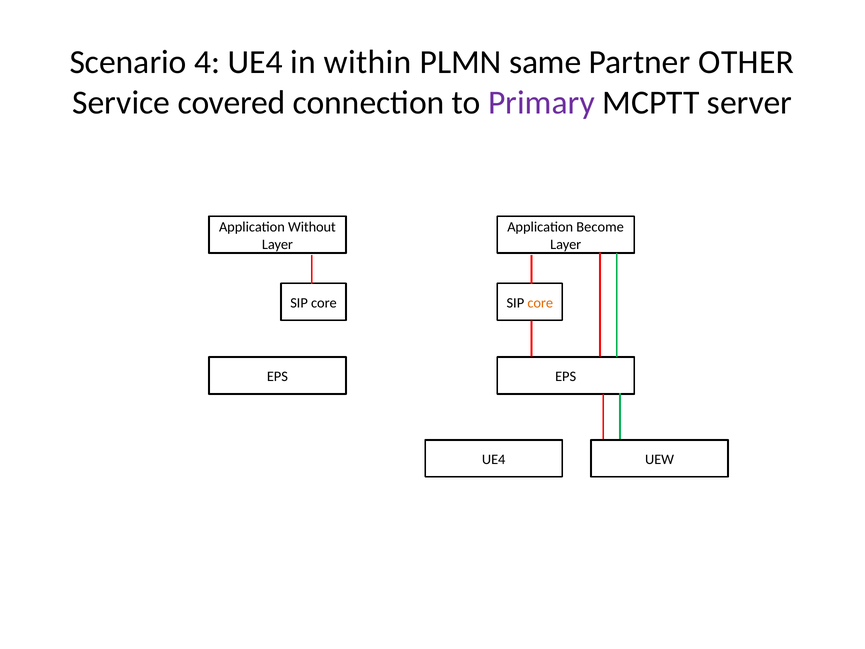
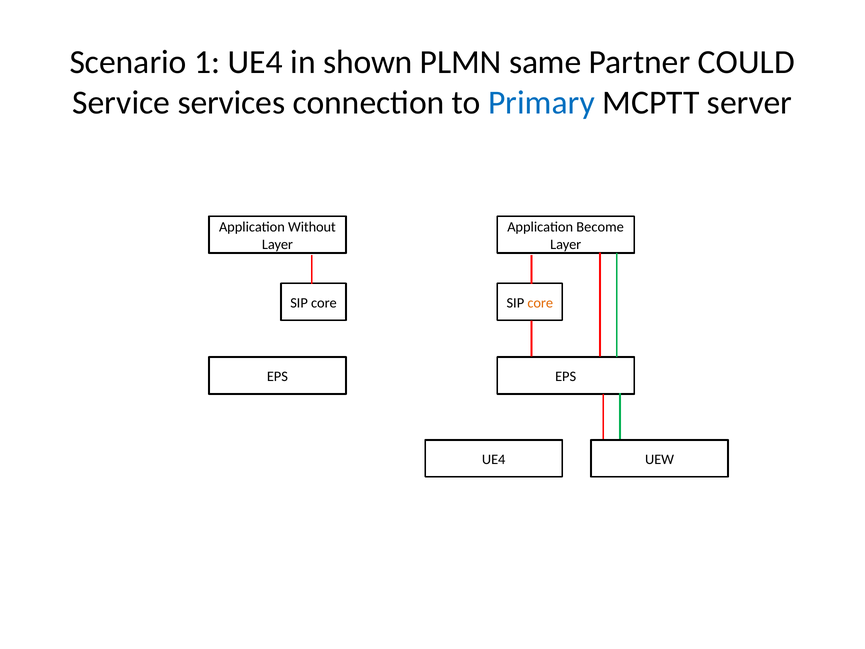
4: 4 -> 1 (207, 62)
within: within -> shown (368, 62)
OTHER: OTHER -> COULD (746, 62)
covered: covered -> services (232, 103)
Primary colour: purple -> blue (541, 103)
